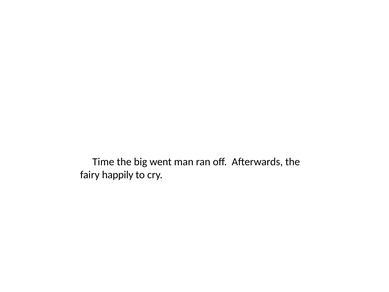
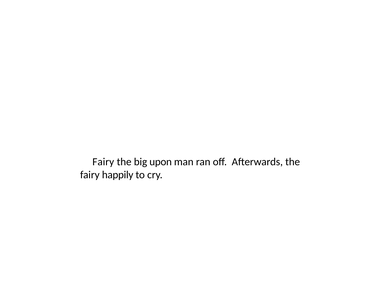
Time: Time -> Fairy (103, 162)
went: went -> upon (161, 162)
